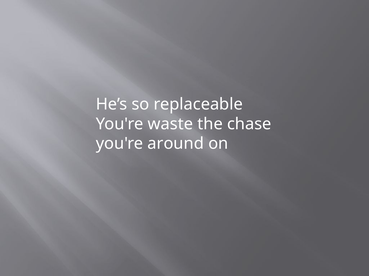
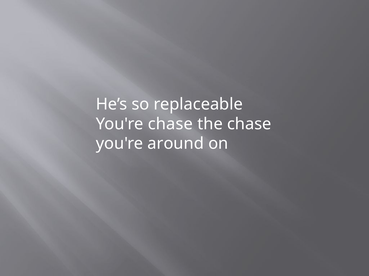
You're waste: waste -> chase (170, 124)
